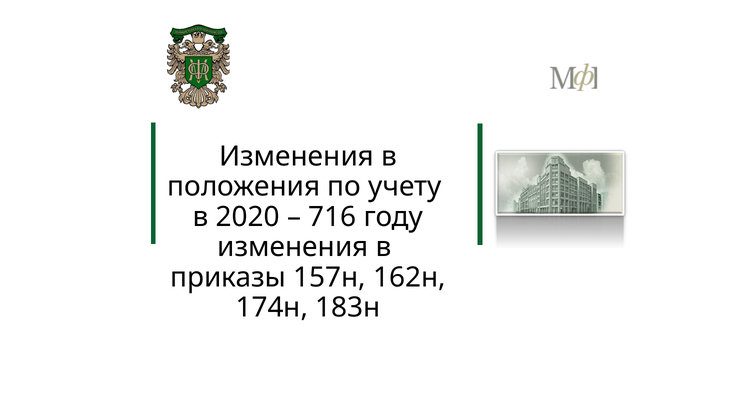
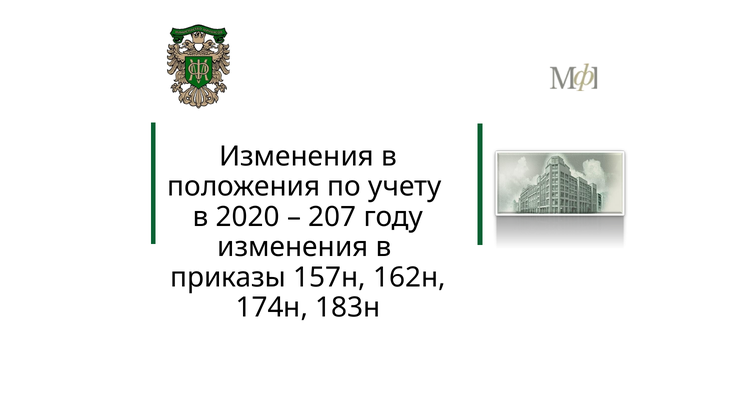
716: 716 -> 207 (332, 217)
